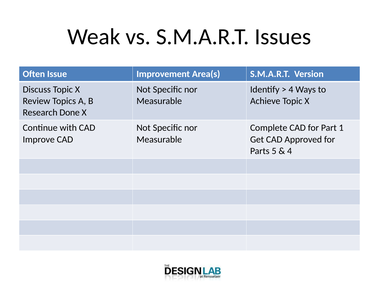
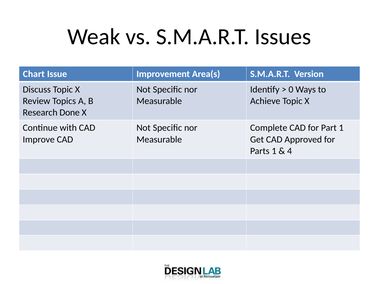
Often: Often -> Chart (34, 74)
4: 4 -> 0 (291, 89)
Parts 5: 5 -> 1 (274, 151)
